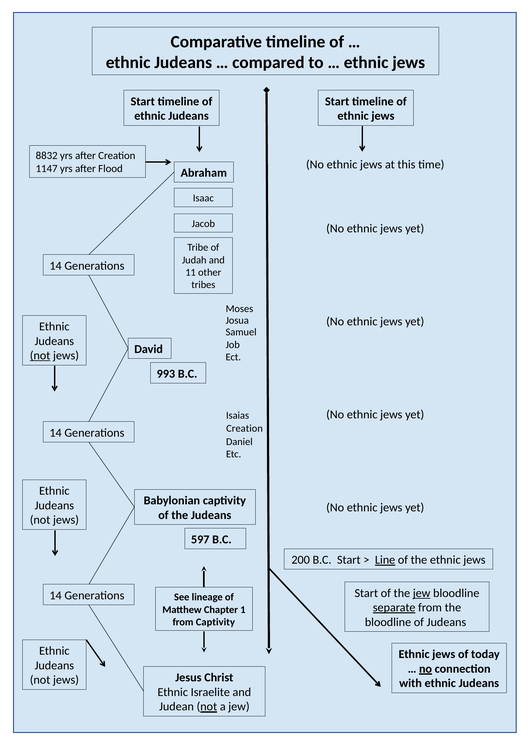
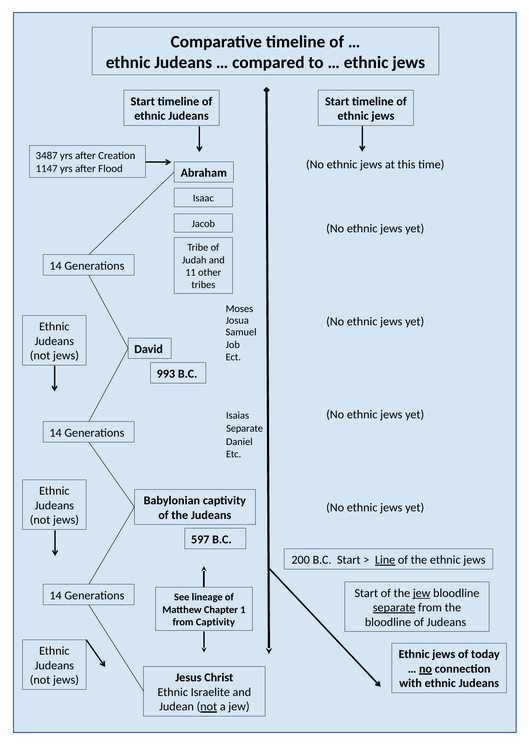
8832: 8832 -> 3487 (47, 156)
not underline: present -> none (40, 356)
Creation: Creation -> Separate (245, 429)
